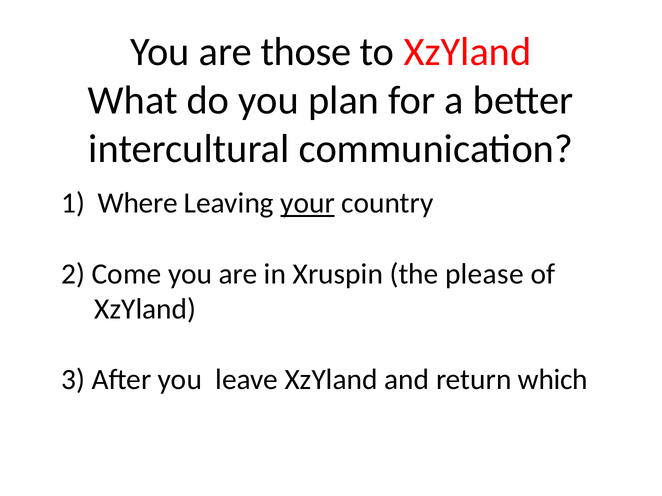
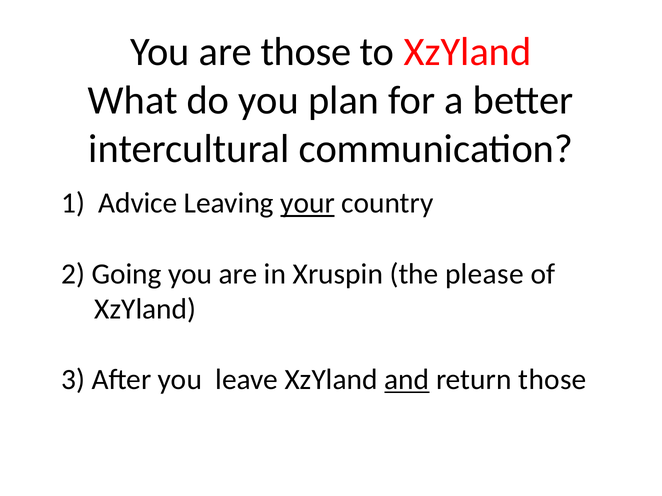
Where: Where -> Advice (138, 203)
Come: Come -> Going (127, 274)
and underline: none -> present (407, 380)
return which: which -> those (553, 380)
